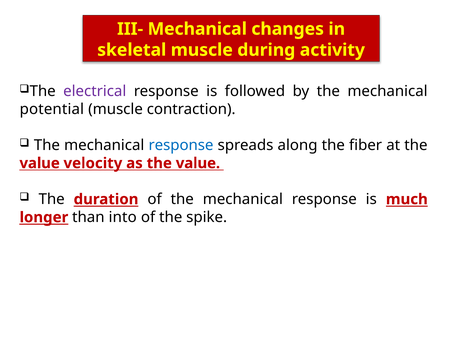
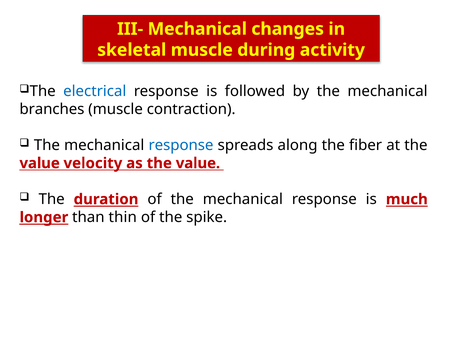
electrical colour: purple -> blue (95, 91)
potential: potential -> branches (52, 109)
into: into -> thin (123, 217)
